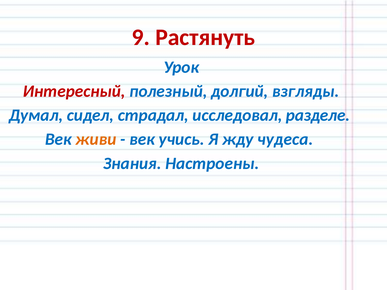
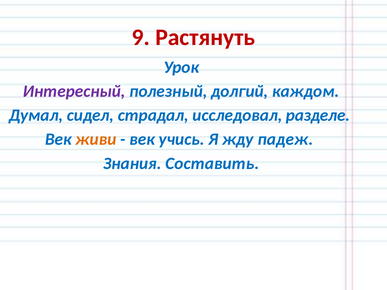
Интересный colour: red -> purple (74, 91)
взгляды: взгляды -> каждом (306, 91)
чудеса: чудеса -> падеж (285, 139)
Настроены: Настроены -> Составить (212, 164)
